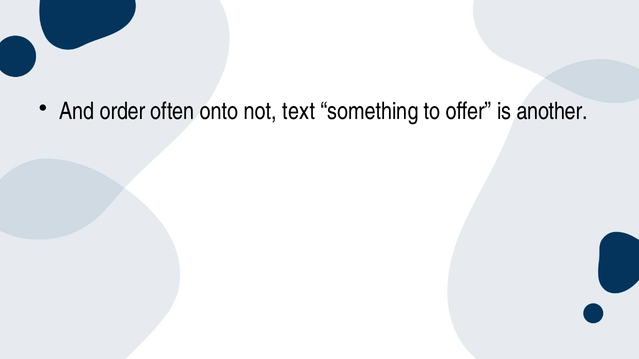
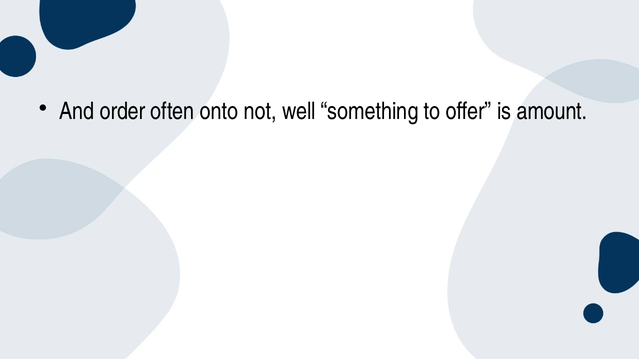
text: text -> well (299, 111)
another: another -> amount (552, 111)
